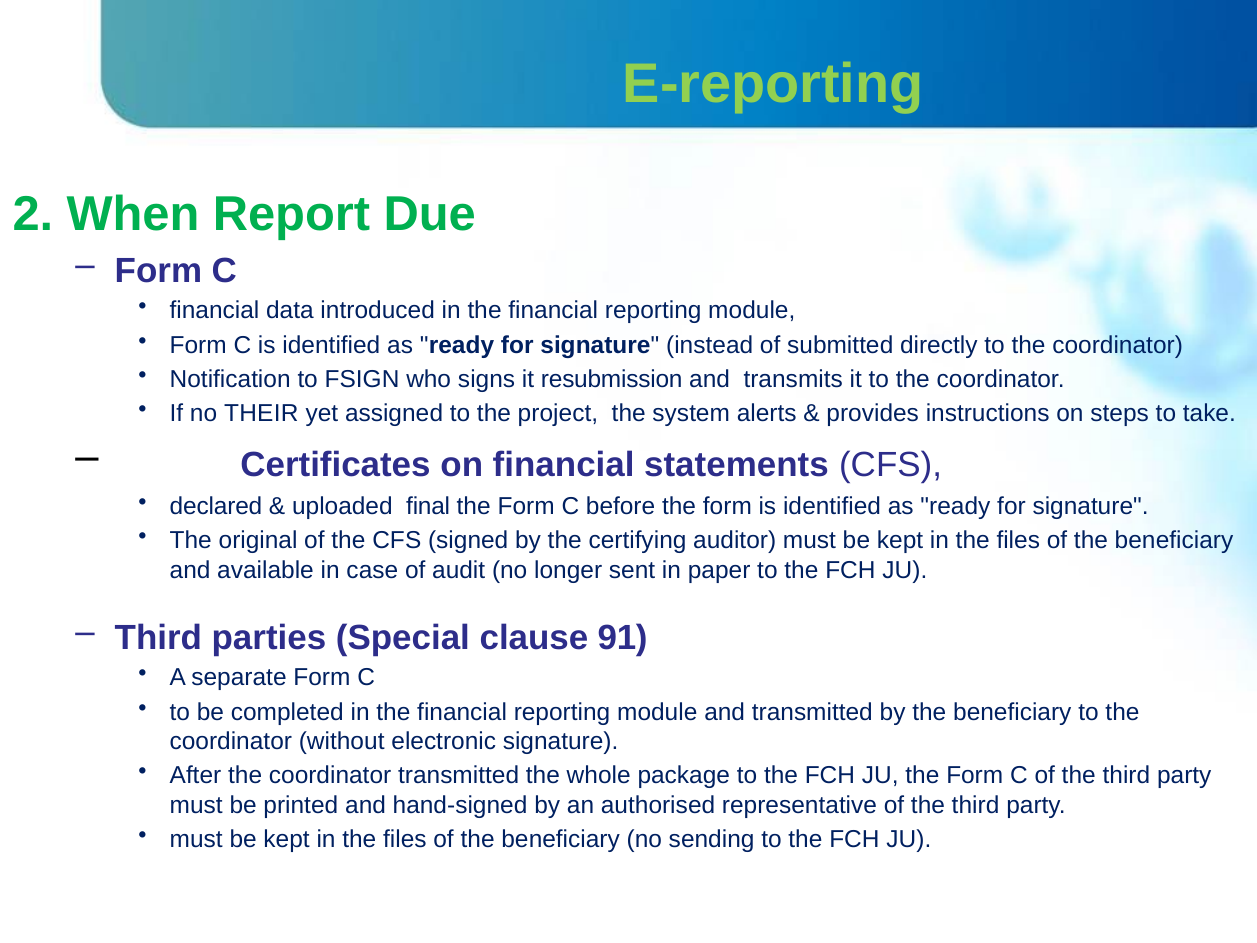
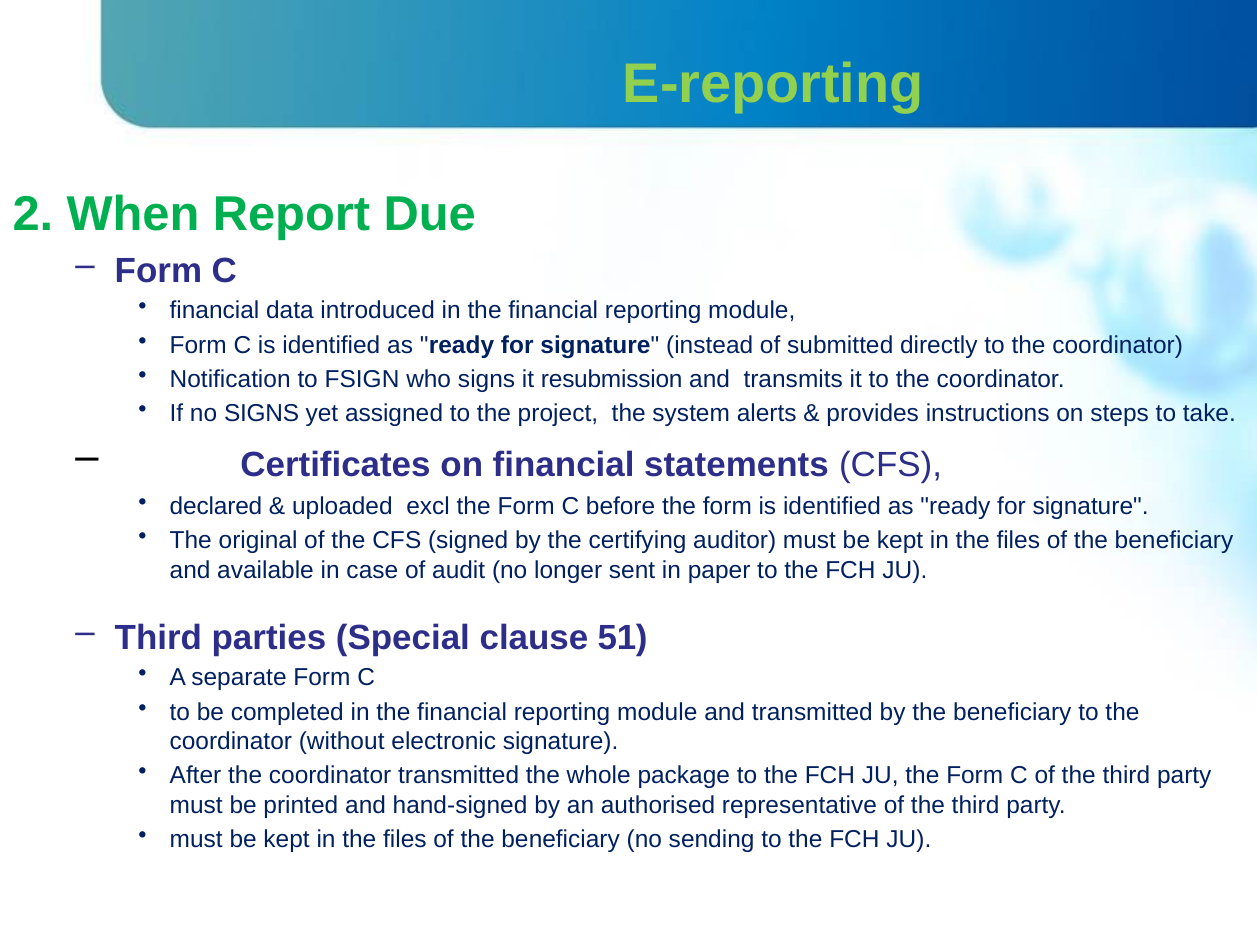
no THEIR: THEIR -> SIGNS (262, 413)
final: final -> excl (428, 506)
91: 91 -> 51 (623, 638)
